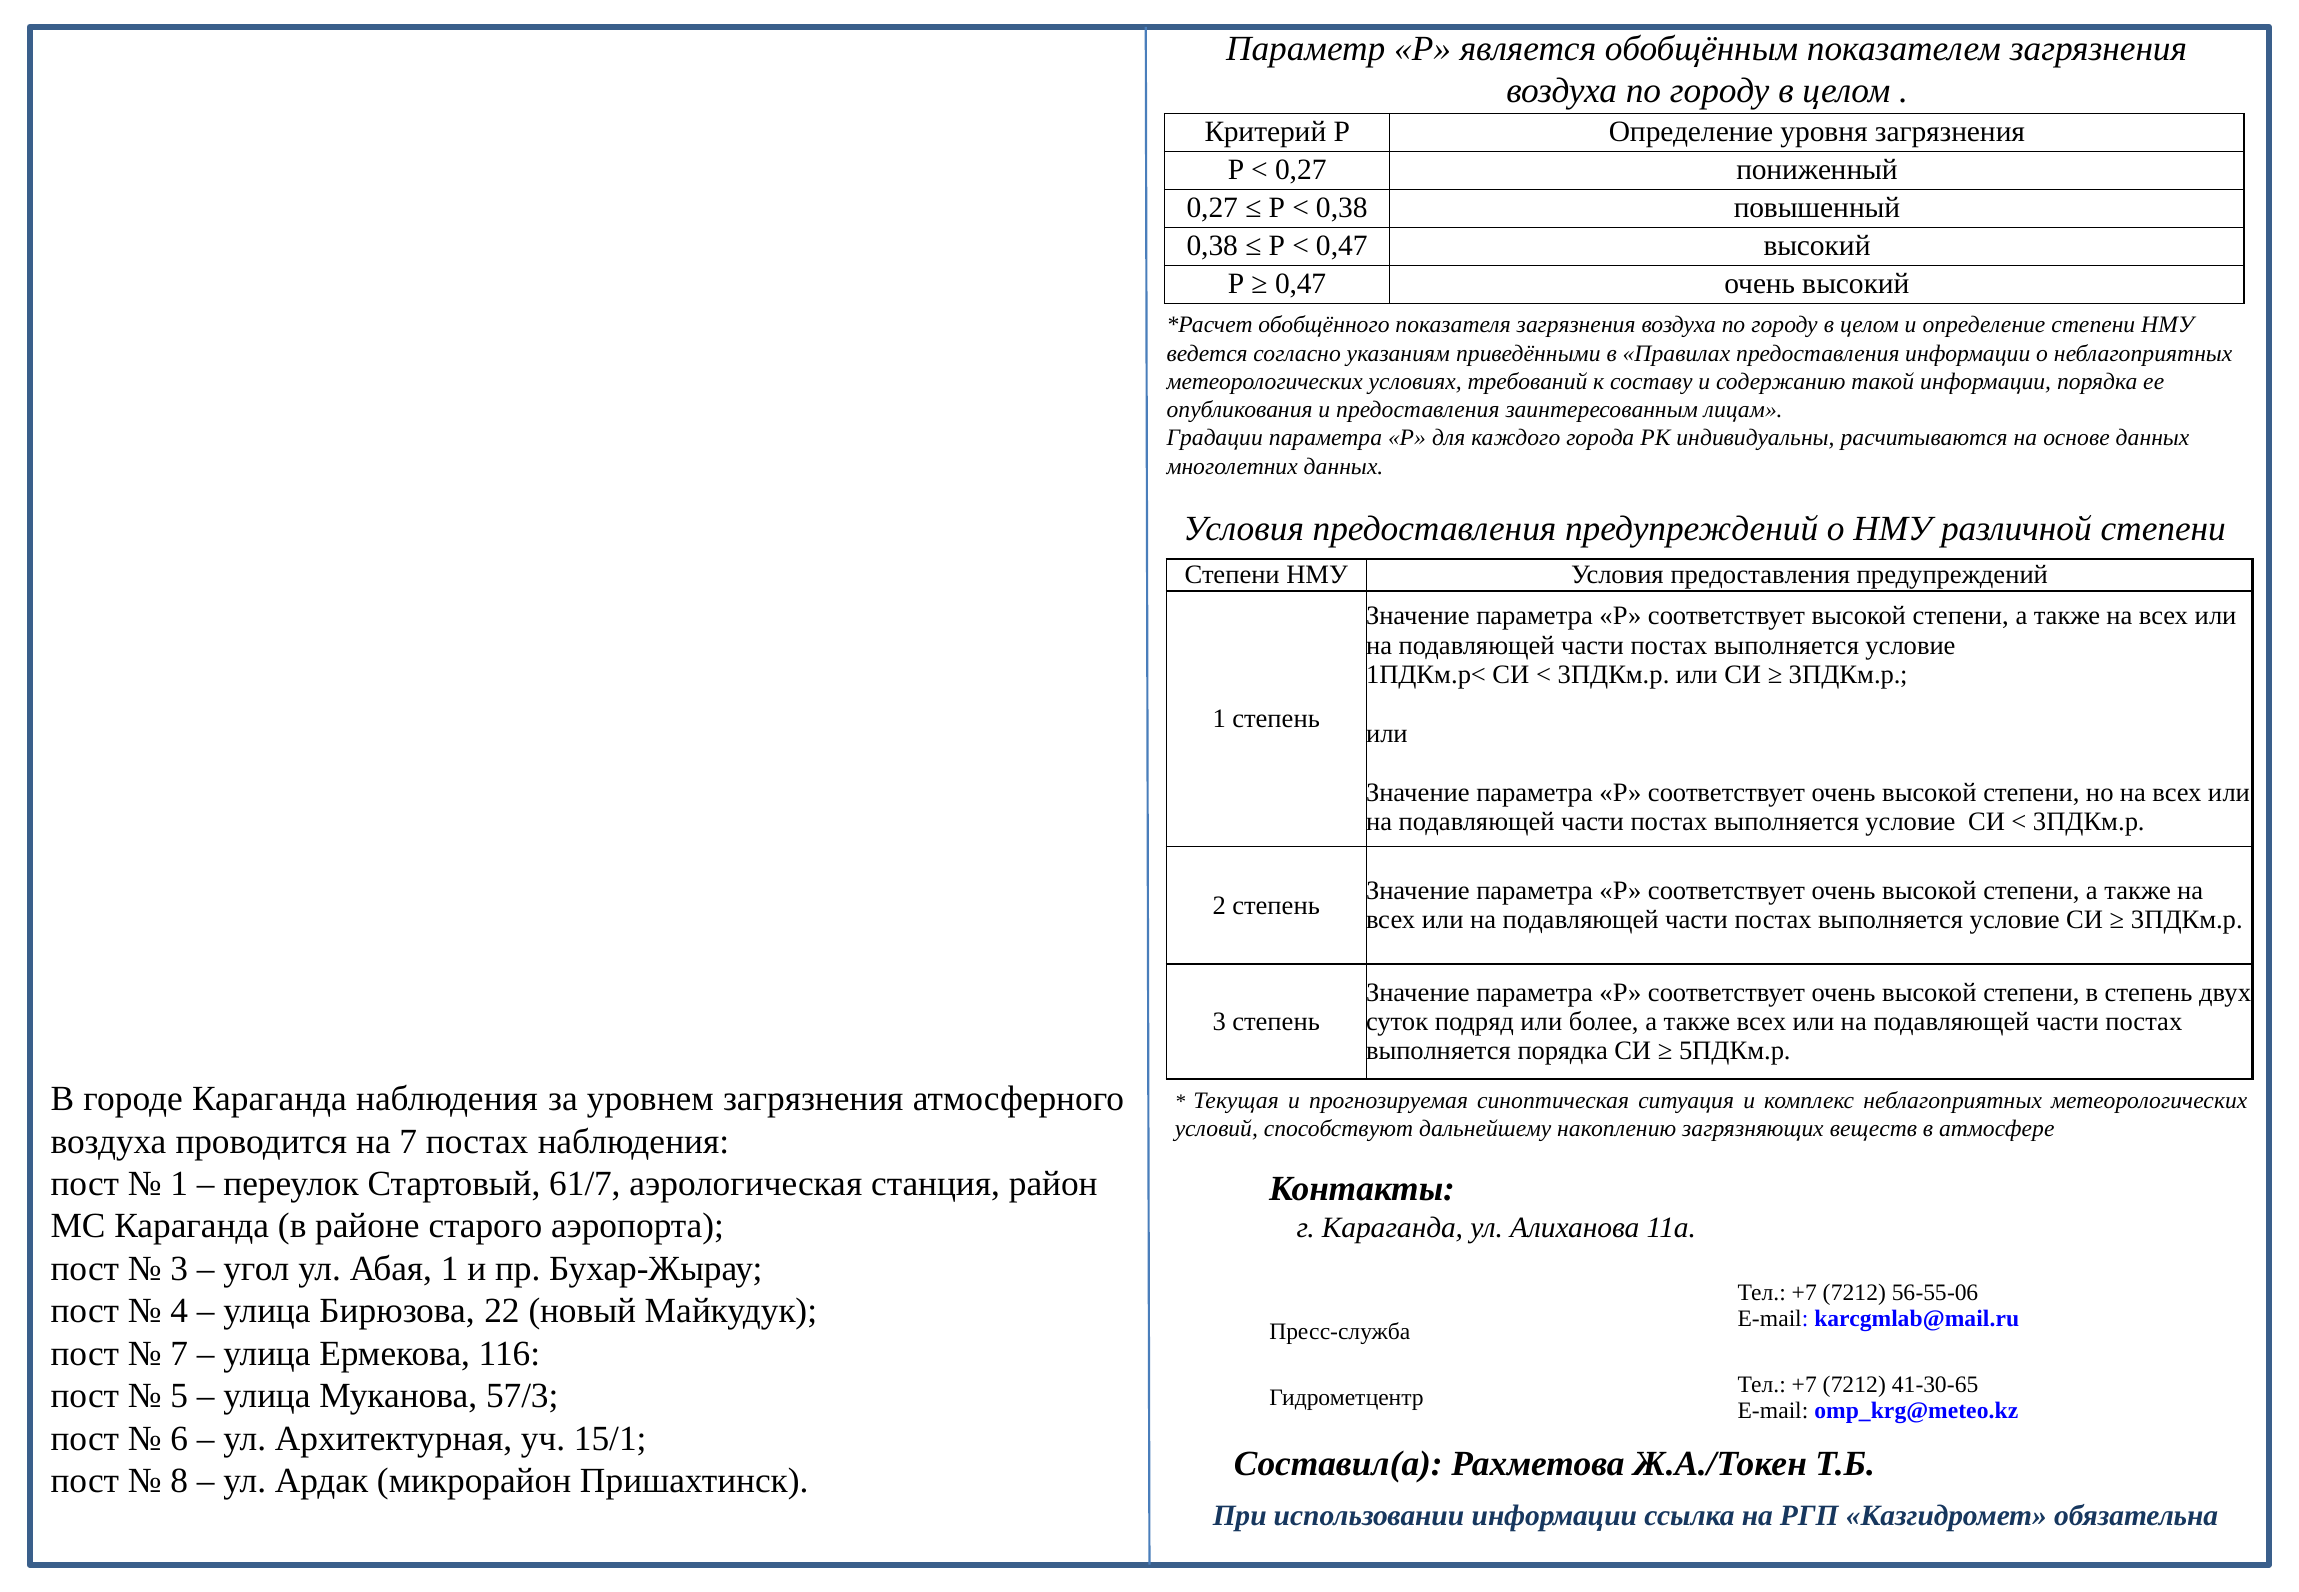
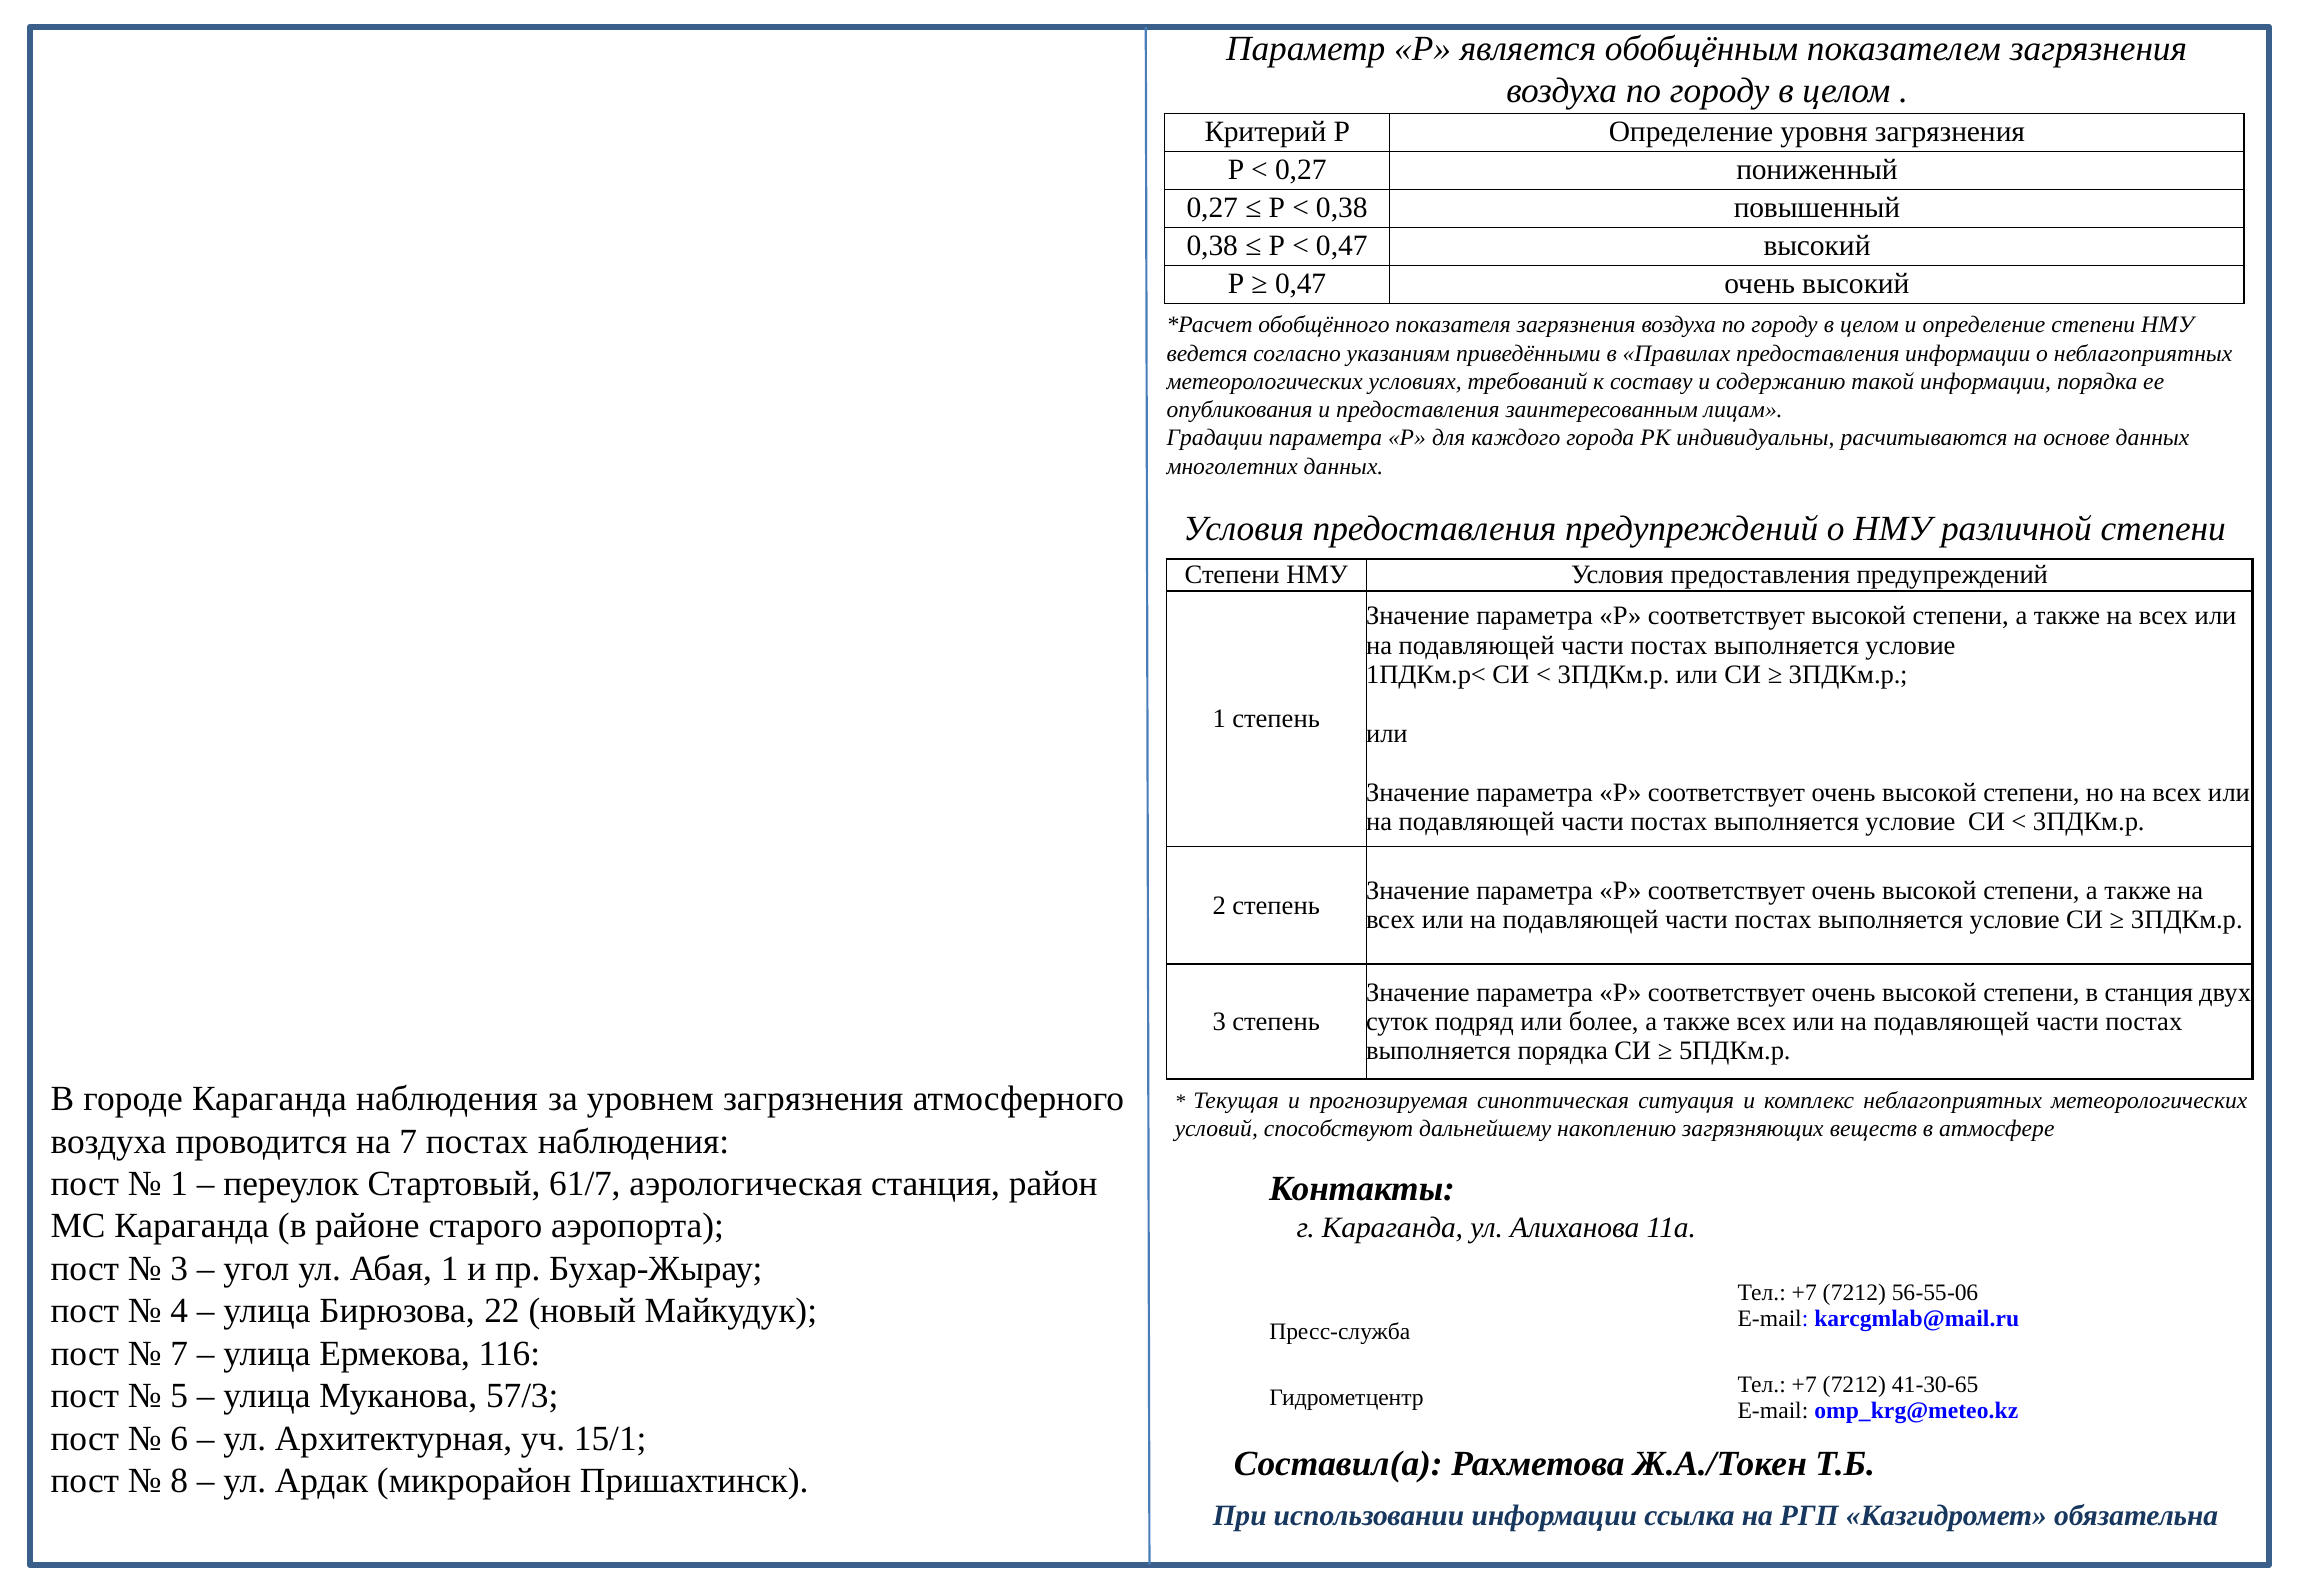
в степень: степень -> станция (2149, 992)
